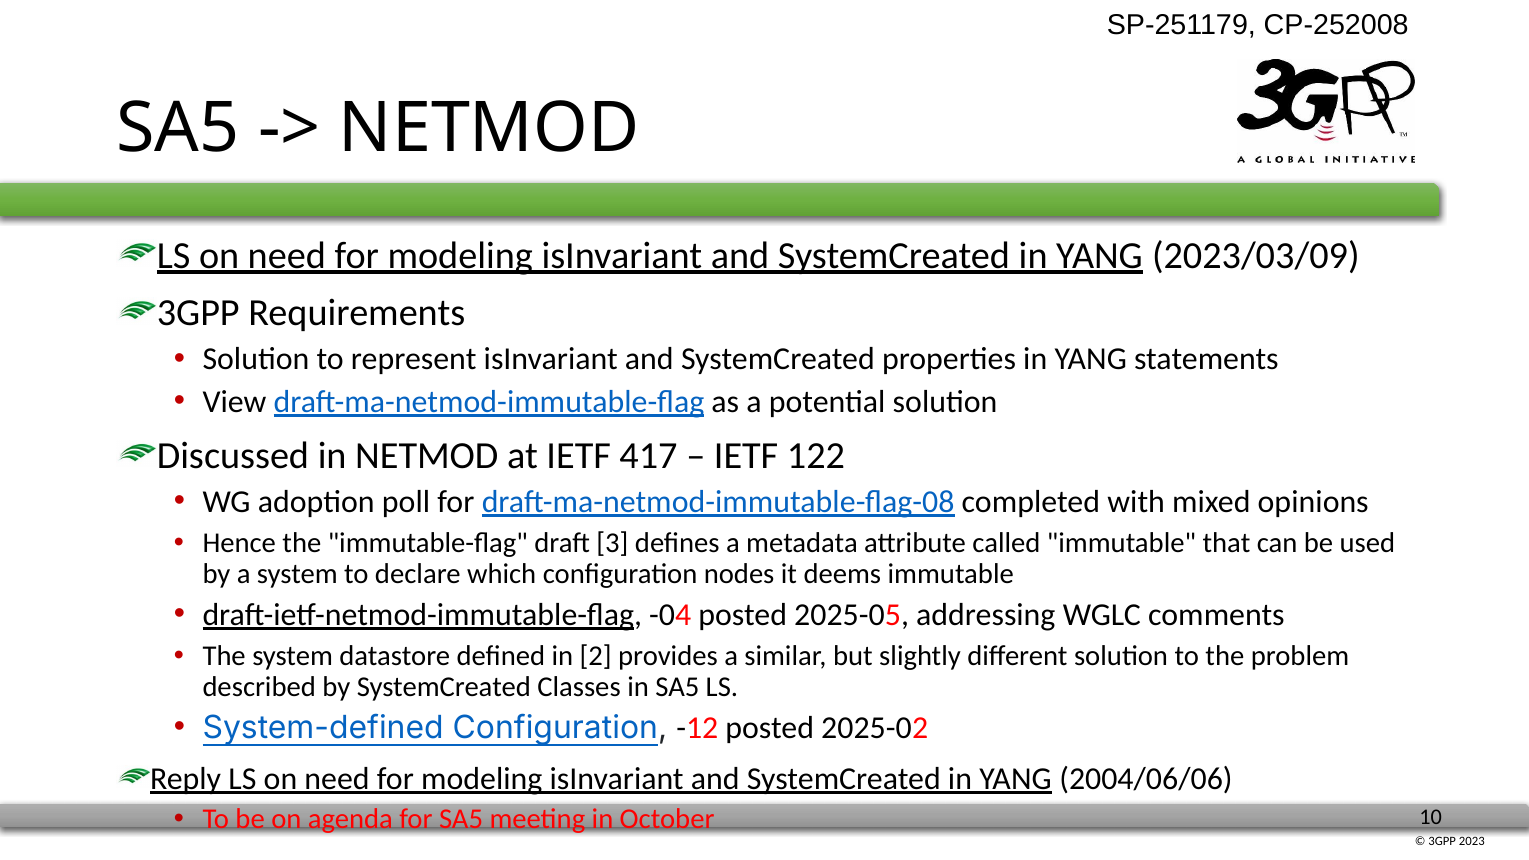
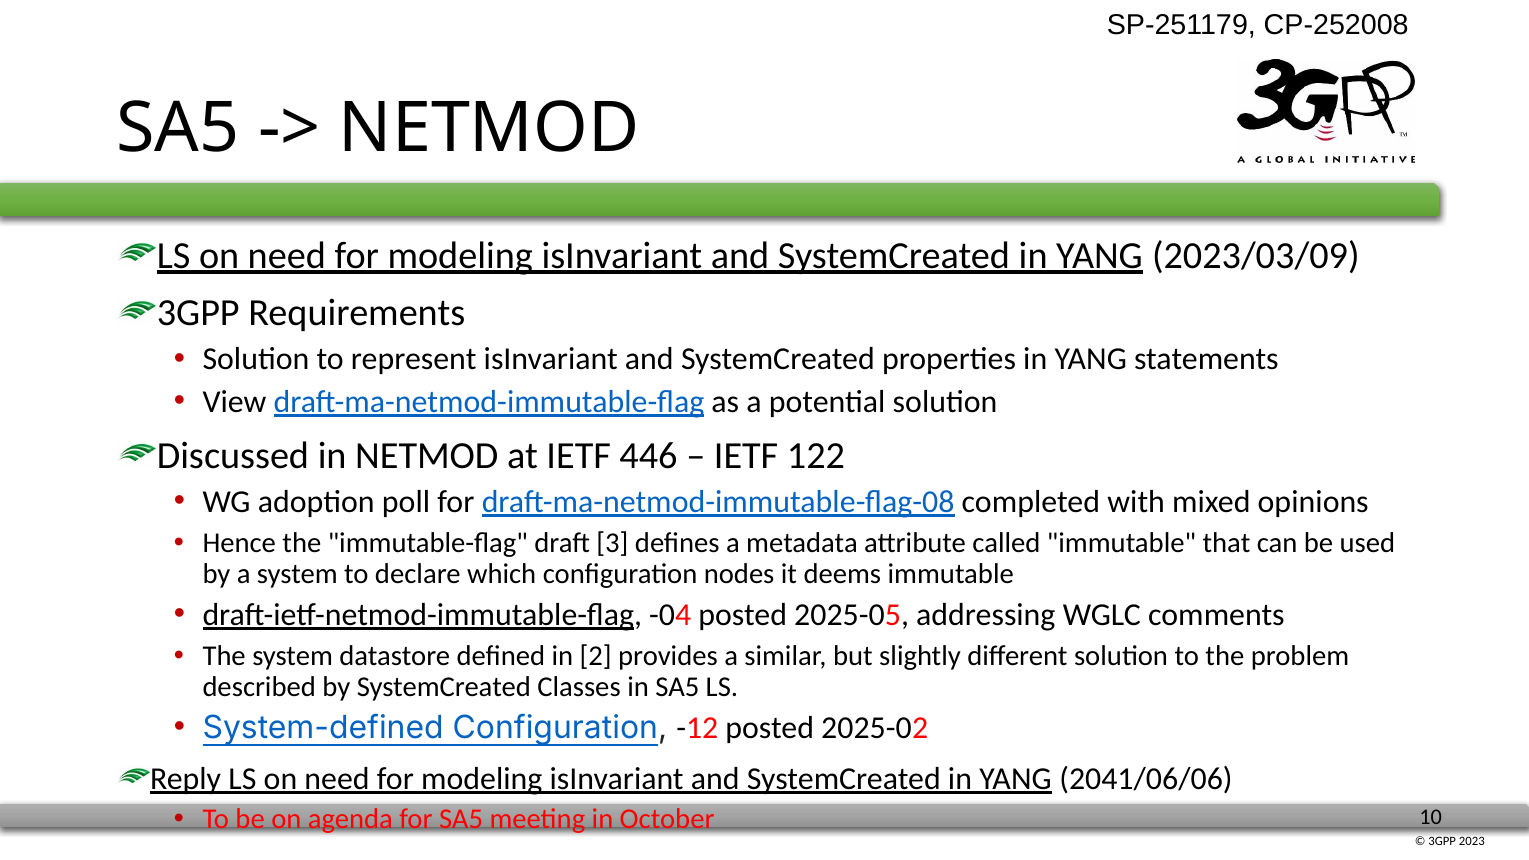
417: 417 -> 446 (648, 456)
2004/06/06: 2004/06/06 -> 2041/06/06 (1146, 779)
